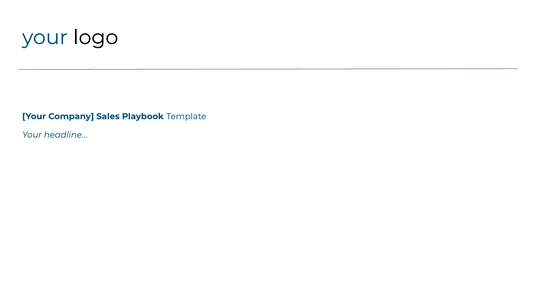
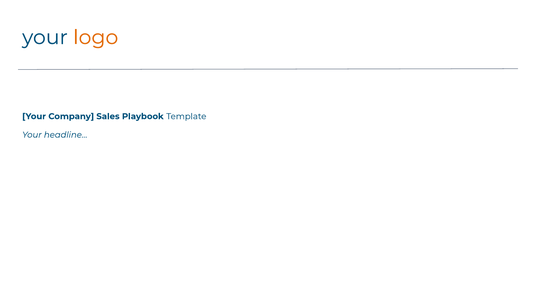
logo colour: black -> orange (96, 37)
